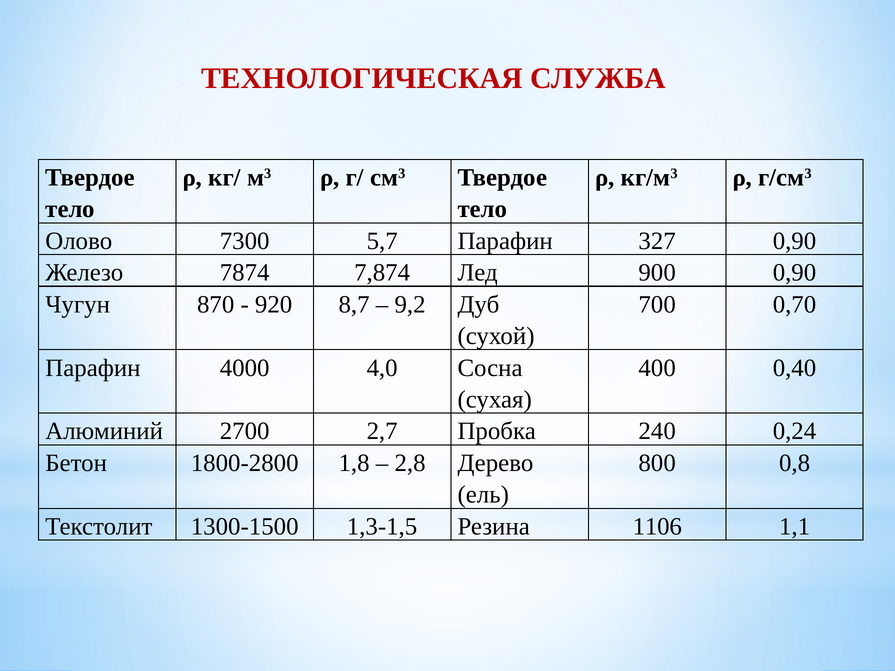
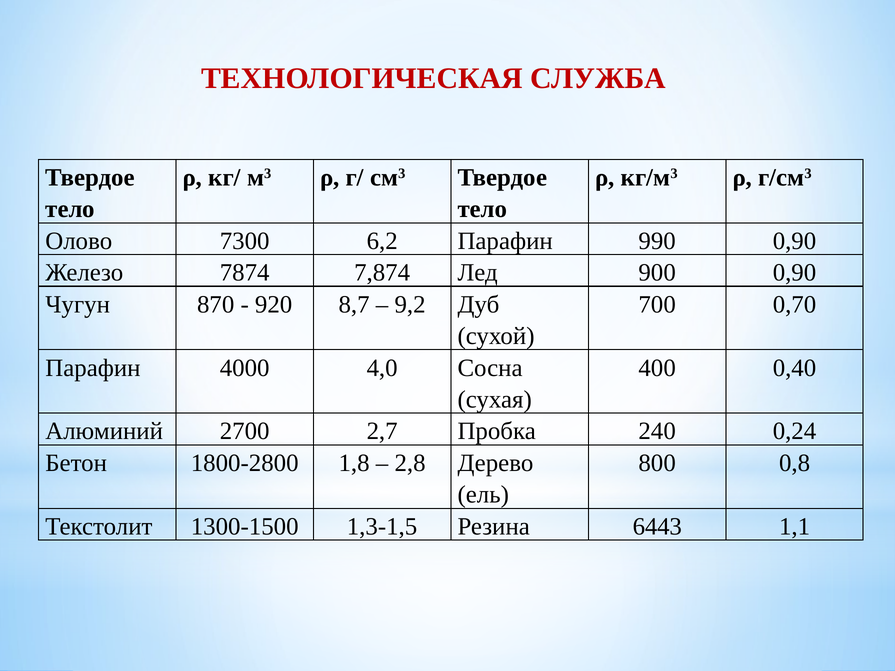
5,7: 5,7 -> 6,2 (382, 241)
327: 327 -> 990 (657, 241)
1106: 1106 -> 6443 (657, 527)
